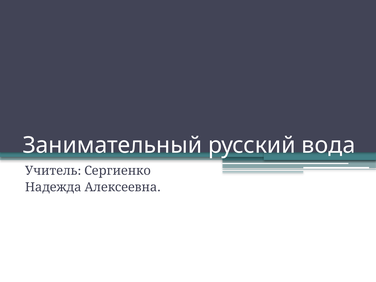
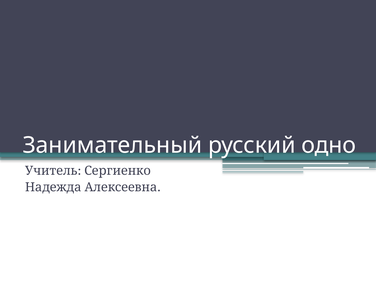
вода: вода -> одно (329, 145)
